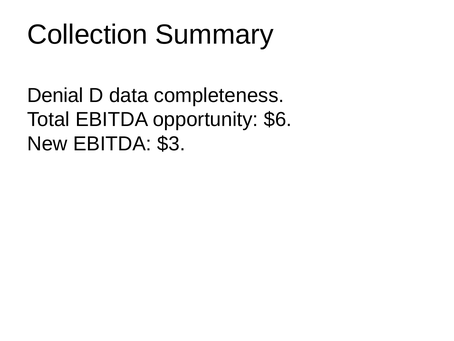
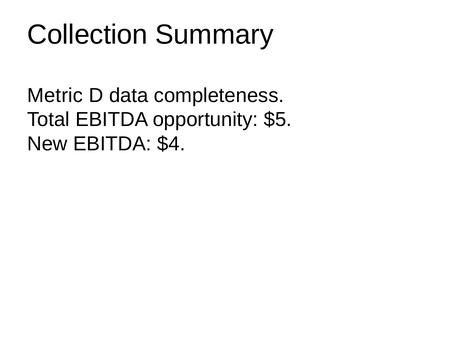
Denial: Denial -> Metric (55, 95)
$6: $6 -> $5 (278, 119)
$3: $3 -> $4 (171, 144)
